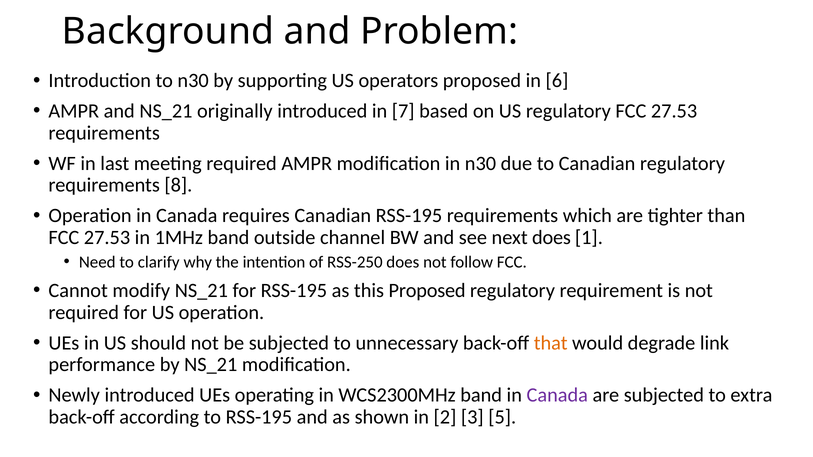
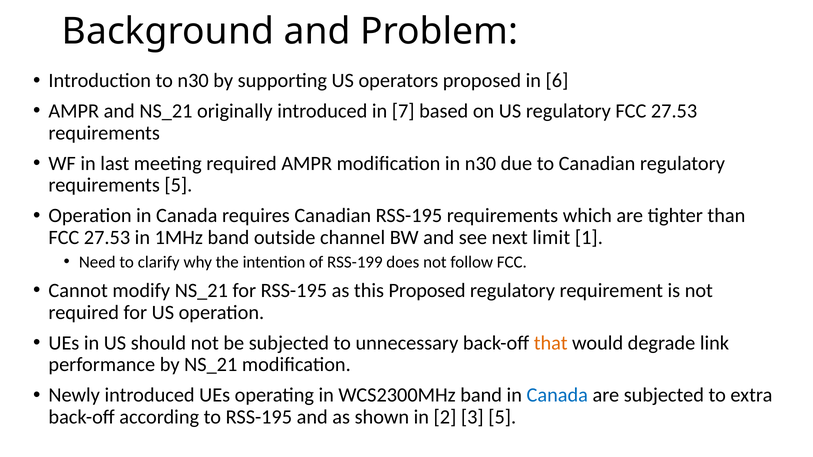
requirements 8: 8 -> 5 (178, 185)
next does: does -> limit (551, 238)
RSS-250: RSS-250 -> RSS-199 (355, 262)
Canada colour: purple -> blue (557, 395)
